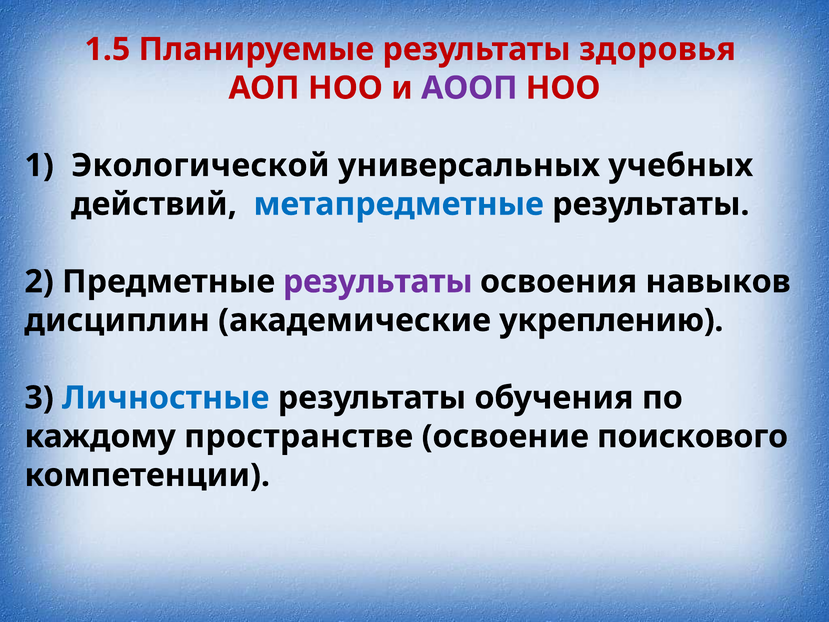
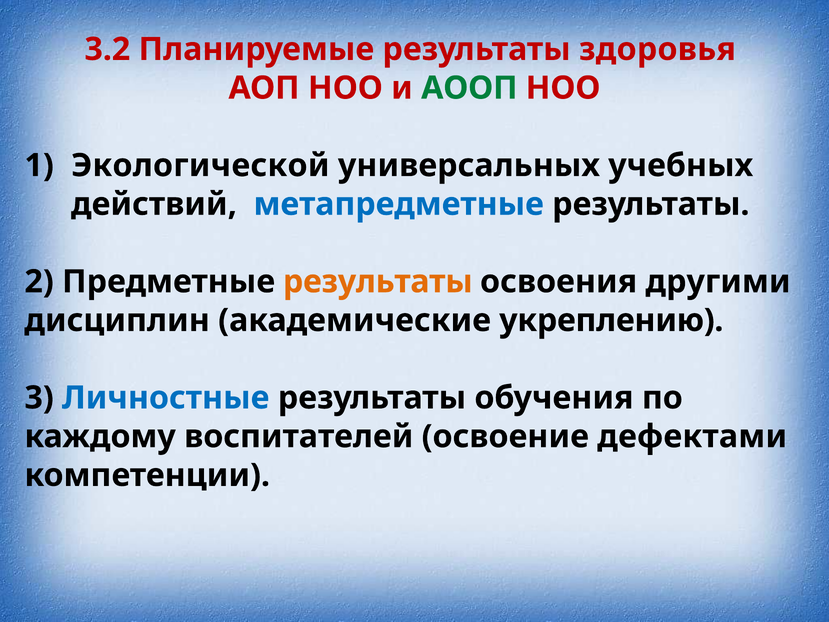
1.5: 1.5 -> 3.2 (107, 49)
АООП colour: purple -> green (469, 88)
результаты colour: purple -> orange (378, 282)
навыков: навыков -> другими (718, 282)
пространстве: пространстве -> воспитателей (299, 436)
поискового: поискового -> дефектами (692, 436)
